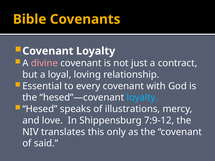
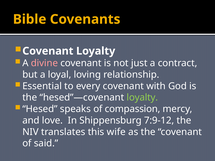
loyalty colour: light blue -> light green (142, 98)
illustrations: illustrations -> compassion (133, 109)
only: only -> wife (116, 132)
